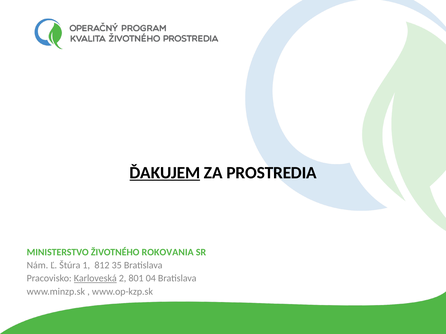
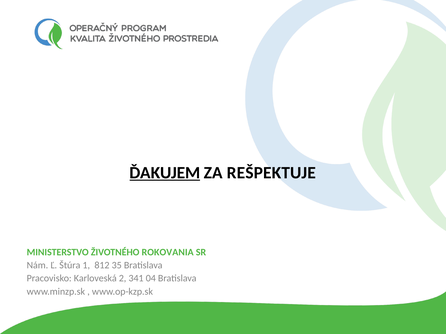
PROSTREDIA: PROSTREDIA -> REŠPEKTUJE (271, 173)
Karloveská underline: present -> none (95, 279)
801: 801 -> 341 (136, 279)
